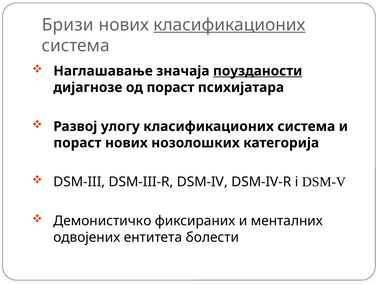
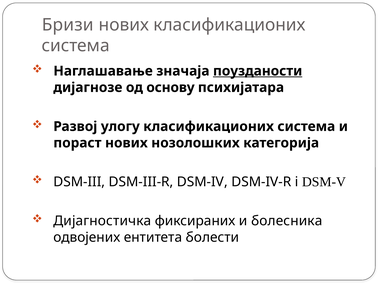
класификационих underline: present -> none (229, 25)
од пораст: пораст -> основу (170, 87)
Демонистичко: Демонистичко -> Дијагностичка (102, 221)
менталних: менталних -> болесника (287, 221)
